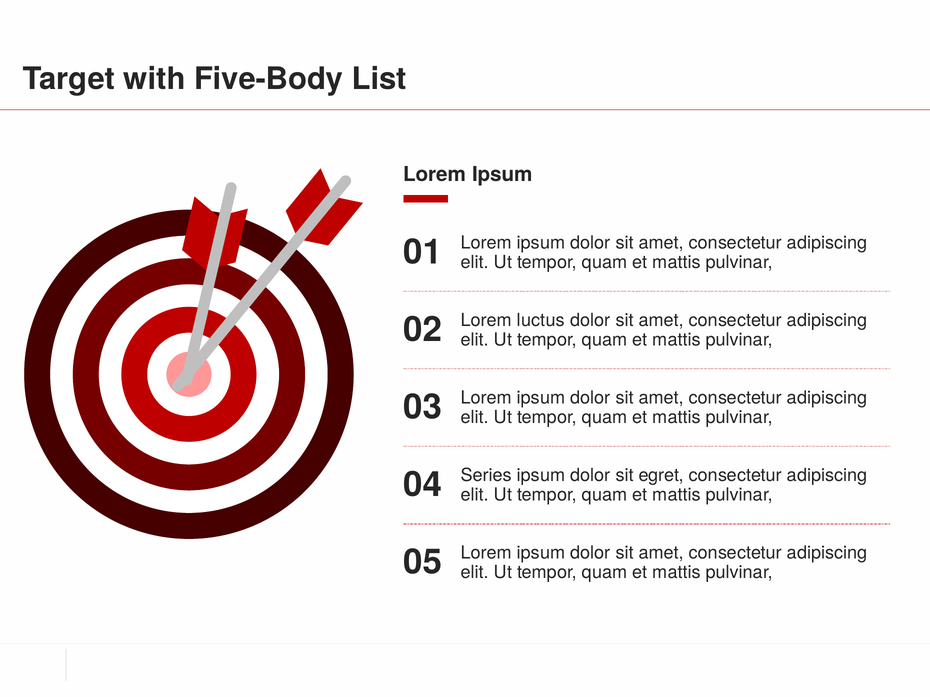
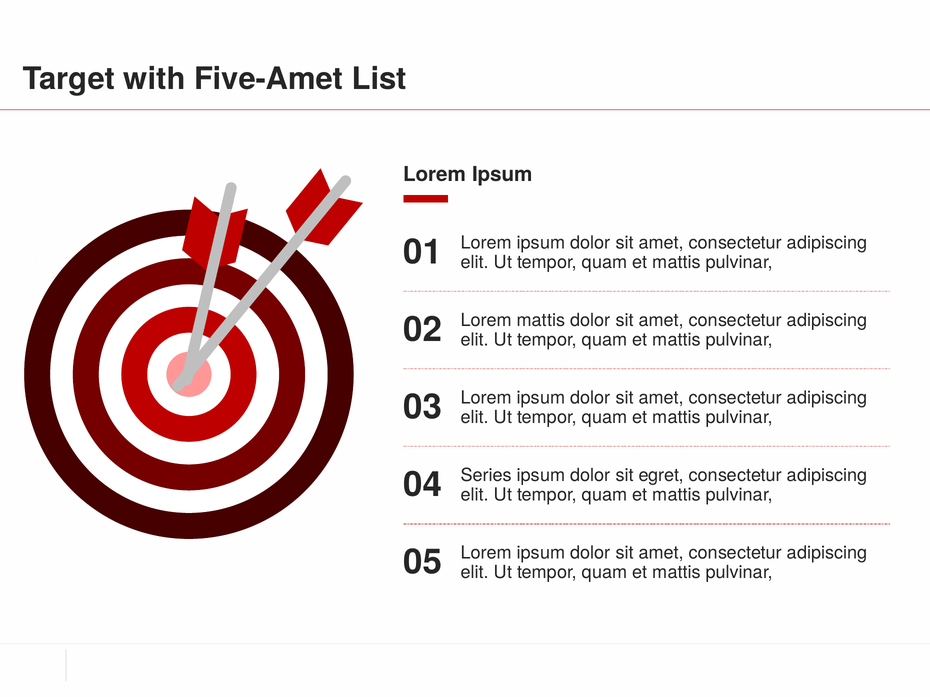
Five-Body: Five-Body -> Five-Amet (269, 79)
Lorem luctus: luctus -> mattis (541, 320)
